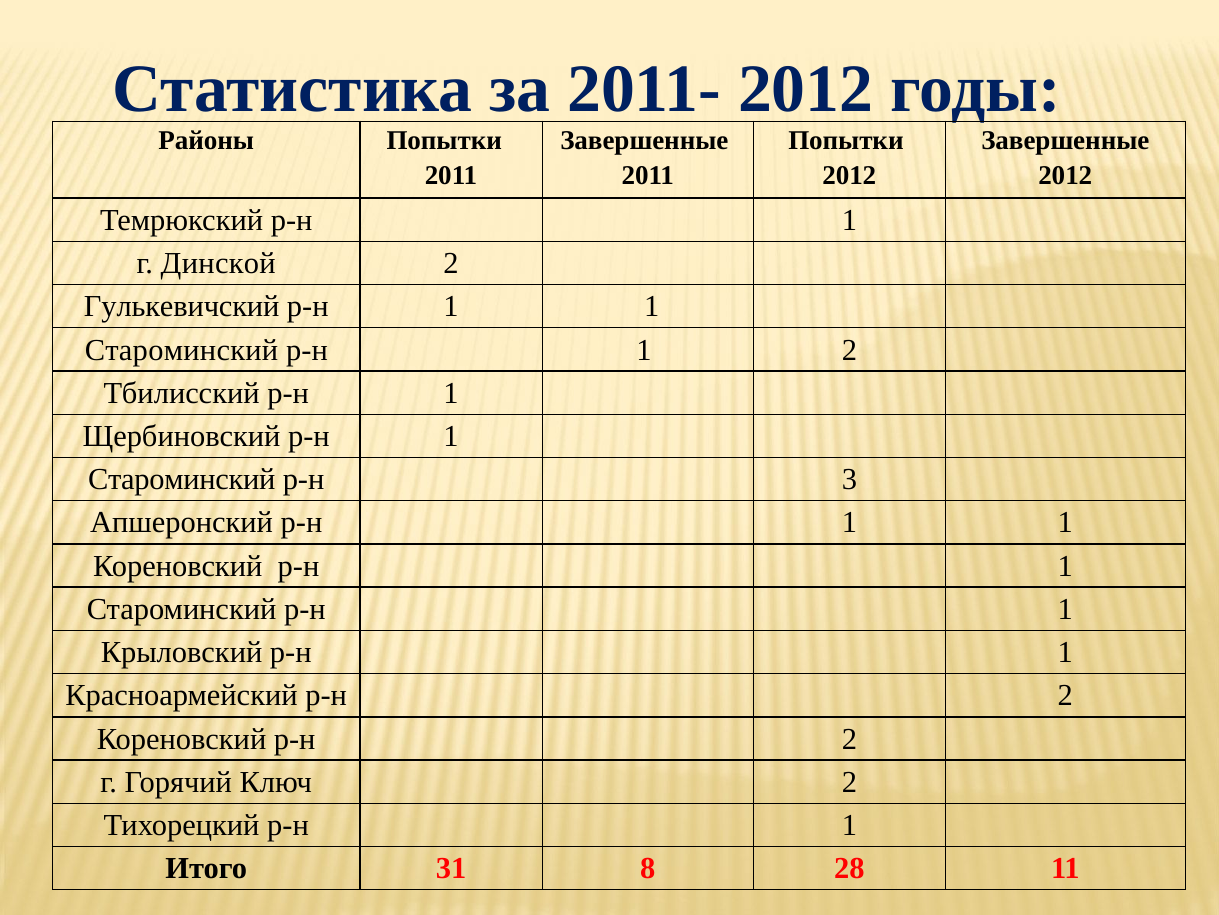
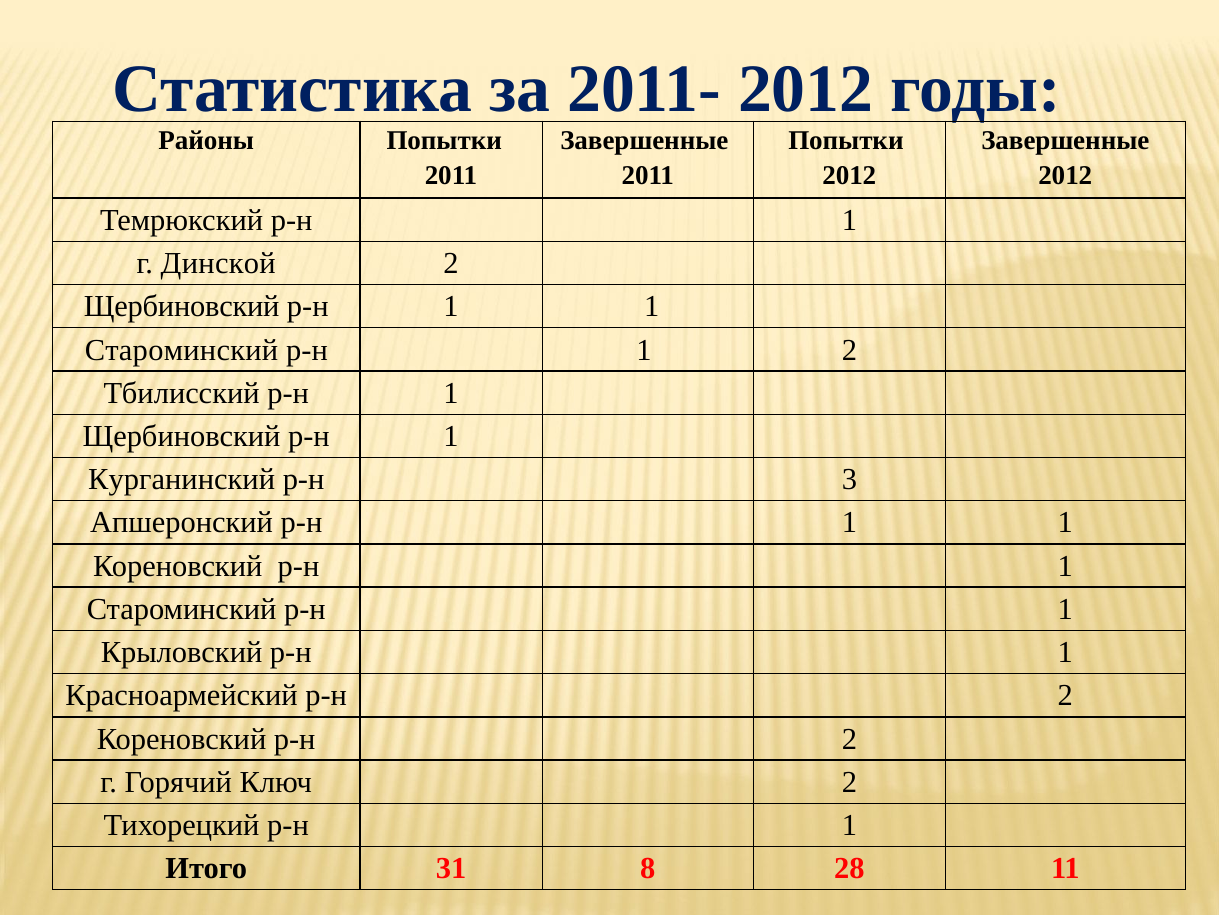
Гулькевичский: Гулькевичский -> Щербиновский (182, 306)
Староминский: Староминский -> Курганинский (182, 479)
